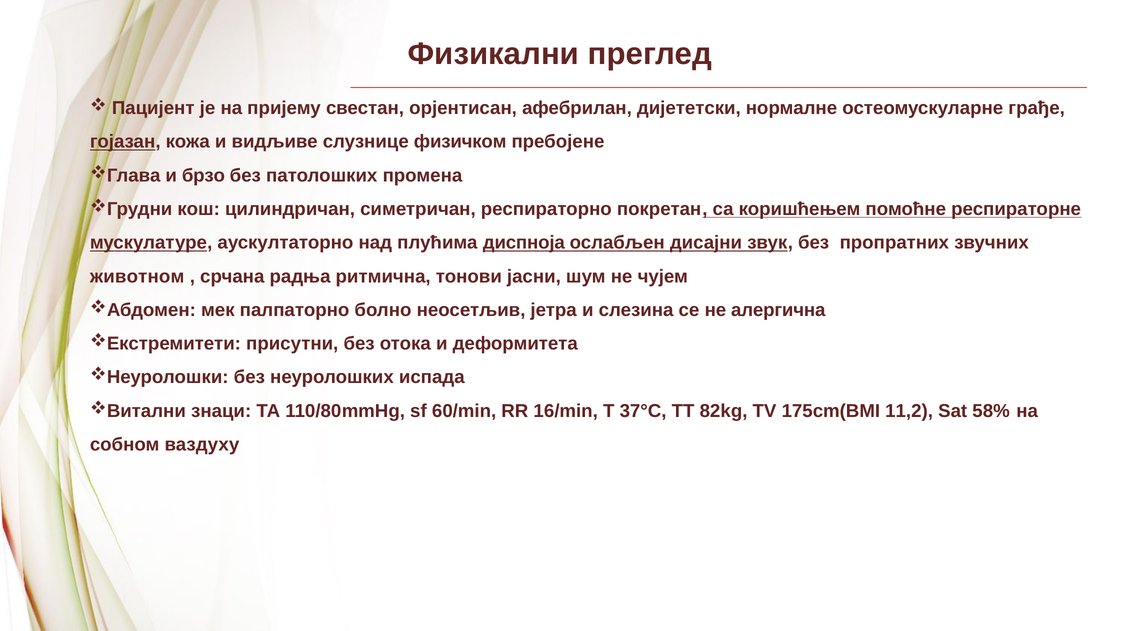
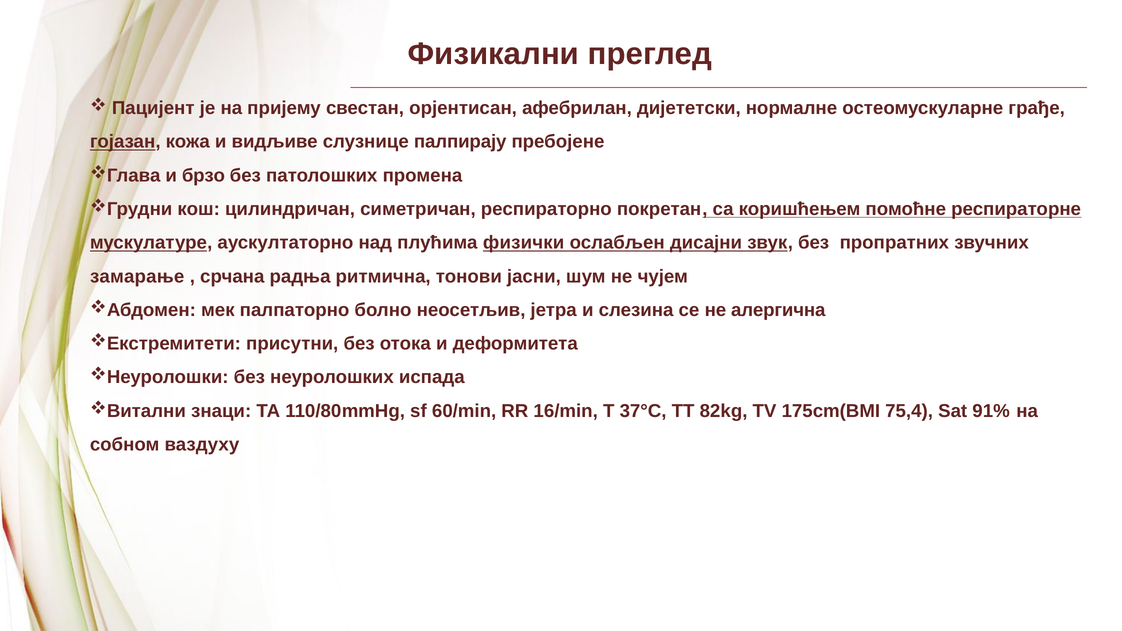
физичком: физичком -> палпирају (460, 142)
диспноја: диспноја -> физички (524, 243)
животном: животном -> замарање (137, 276)
11,2: 11,2 -> 75,4 (909, 411)
58%: 58% -> 91% (991, 411)
